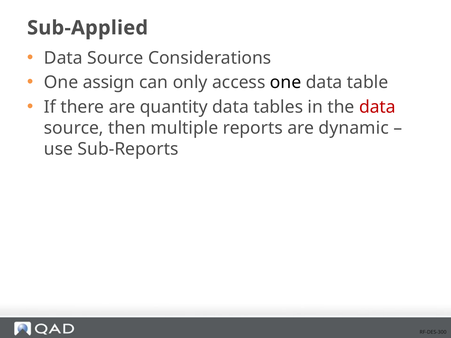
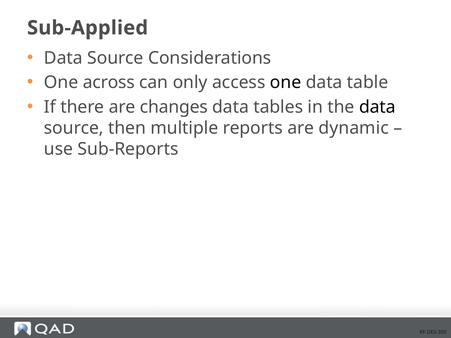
assign: assign -> across (109, 83)
quantity: quantity -> changes (174, 107)
data colour: red -> black (377, 107)
